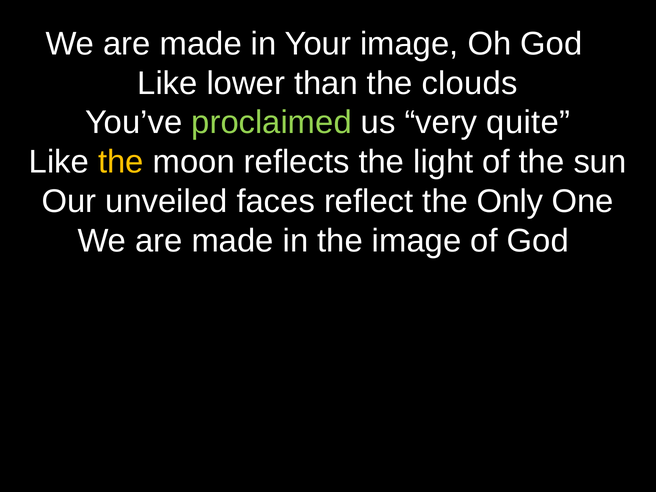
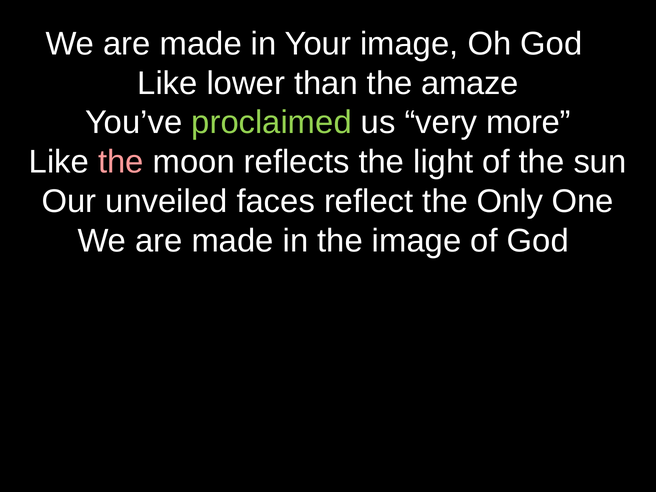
clouds: clouds -> amaze (470, 83)
quite: quite -> more (529, 123)
the colour: yellow -> pink (121, 162)
